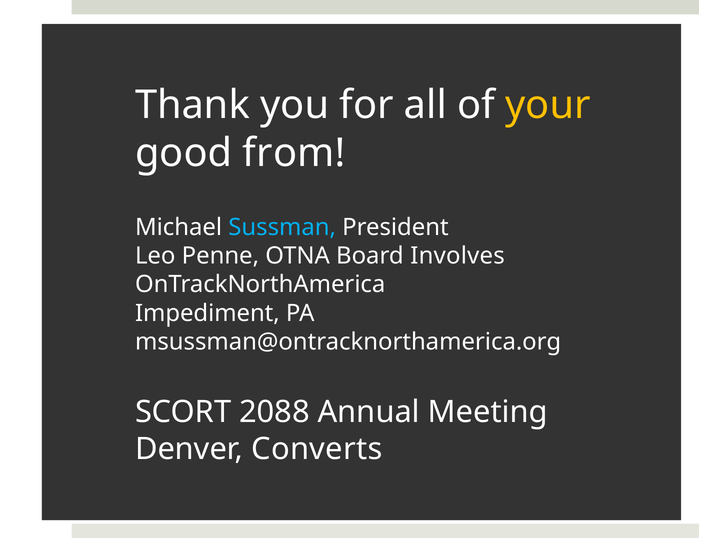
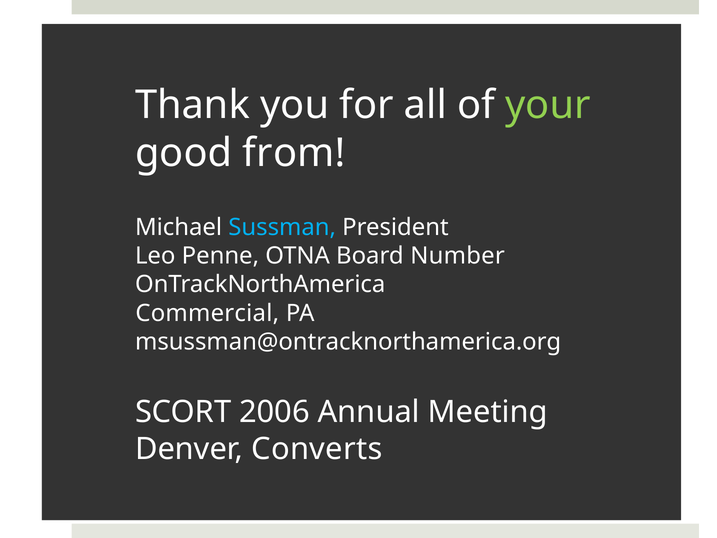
your colour: yellow -> light green (548, 105)
Involves: Involves -> Number (458, 256)
Impediment: Impediment -> Commercial (207, 313)
2088: 2088 -> 2006 (274, 412)
